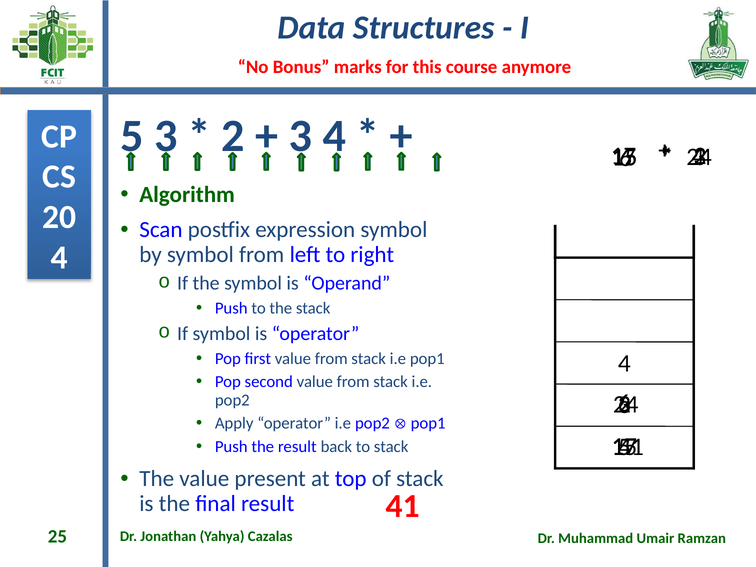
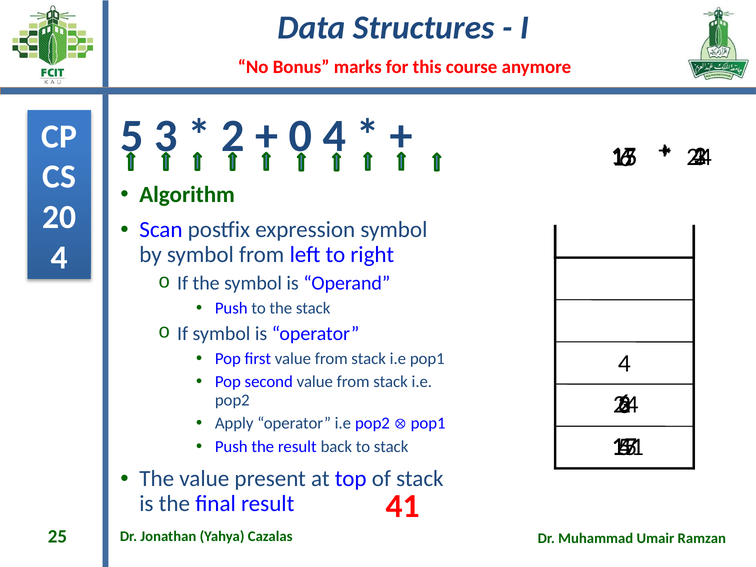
3: 3 -> 0 (300, 136)
